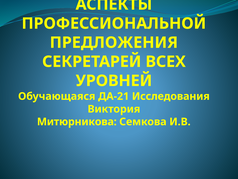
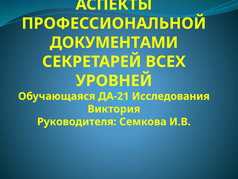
ПРЕДЛОЖЕНИЯ: ПРЕДЛОЖЕНИЯ -> ДОКУМЕНТАМИ (114, 42)
Митюрникова: Митюрникова -> Руководителя (77, 121)
